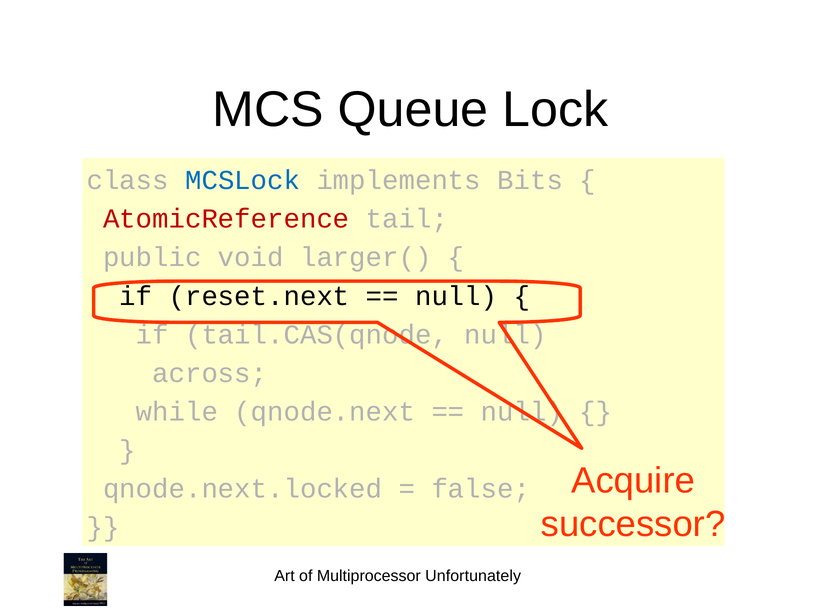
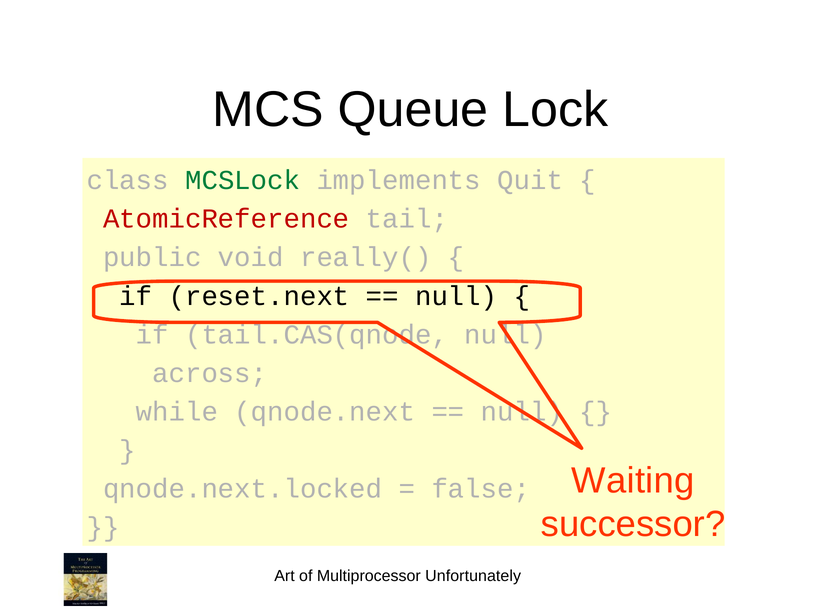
MCSLock colour: blue -> green (243, 180)
Bits: Bits -> Quit (530, 180)
larger(: larger( -> really( (366, 257)
Acquire: Acquire -> Waiting (633, 480)
